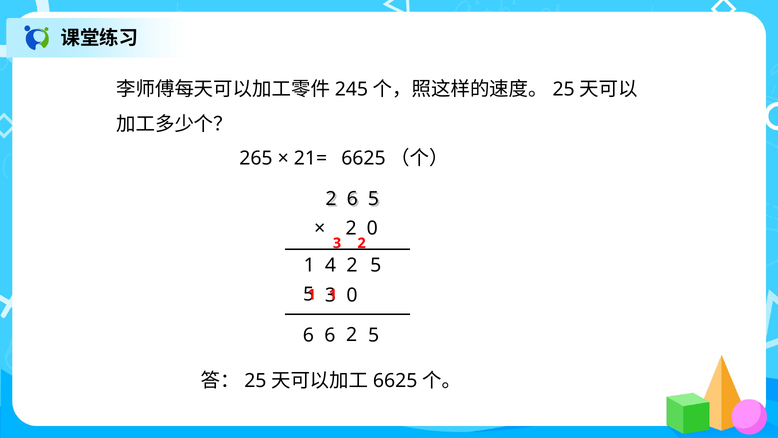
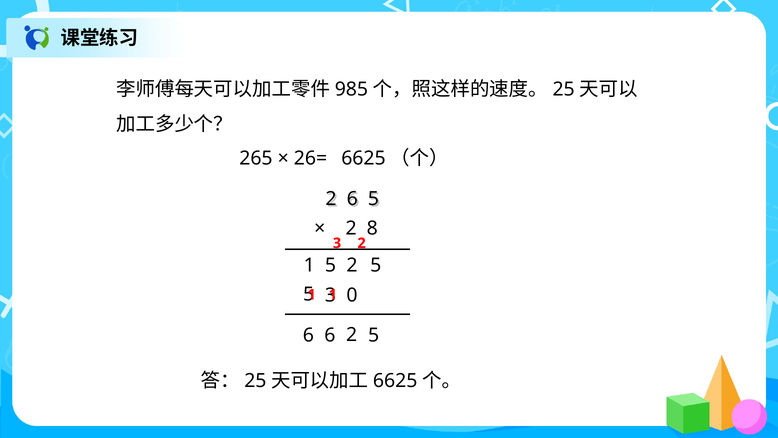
245: 245 -> 985 (351, 89)
21=: 21= -> 26= (311, 158)
0: 0 -> 8 (372, 228)
1 4: 4 -> 5 (330, 265)
